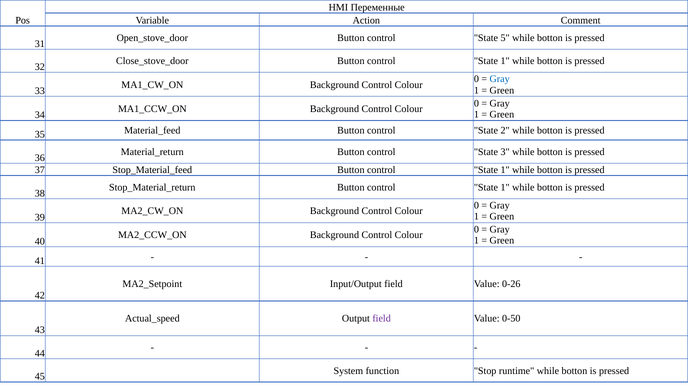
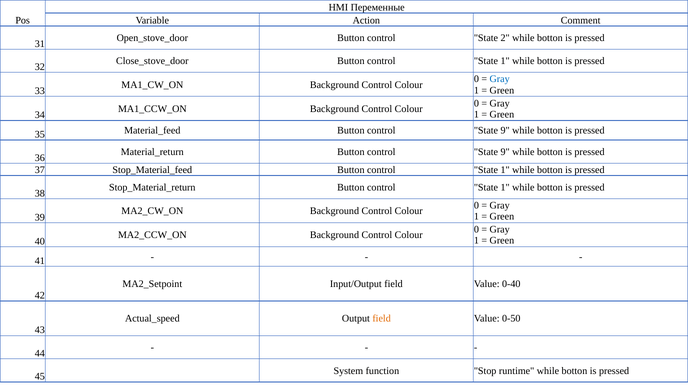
5: 5 -> 2 (505, 38)
2: 2 -> 9 (505, 131)
3: 3 -> 9 (505, 152)
0-26: 0-26 -> 0-40 (511, 284)
field colour: purple -> orange (382, 319)
